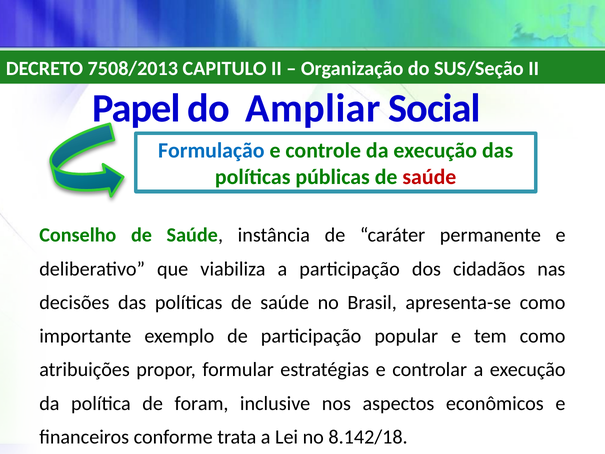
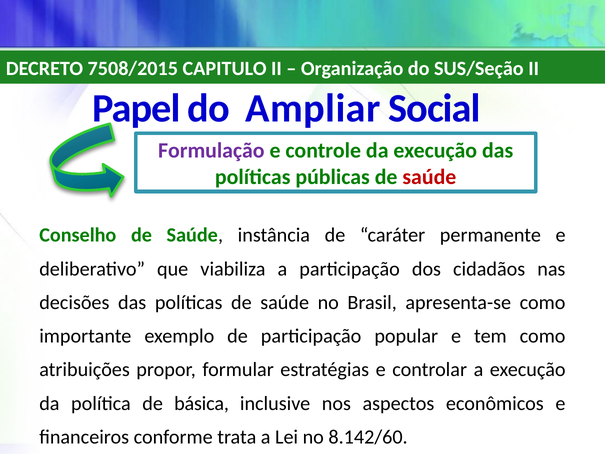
7508/2013: 7508/2013 -> 7508/2015 (133, 69)
Formulação colour: blue -> purple (211, 151)
foram: foram -> básica (202, 403)
8.142/18: 8.142/18 -> 8.142/60 (368, 437)
